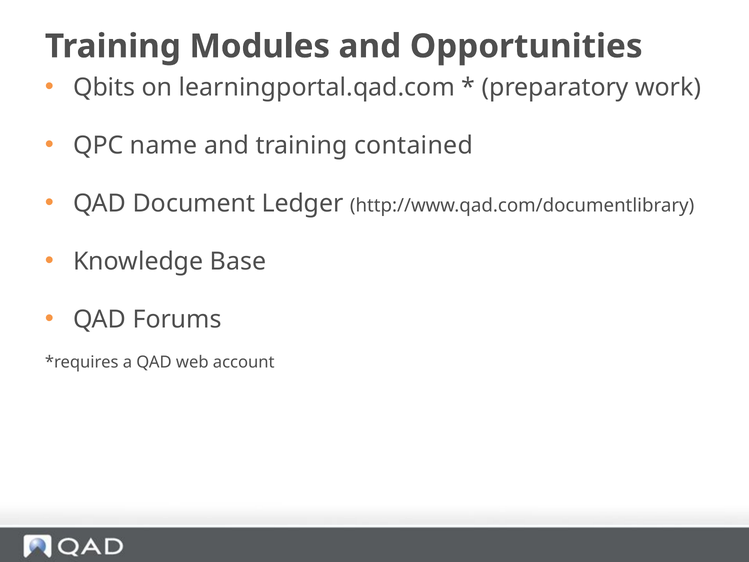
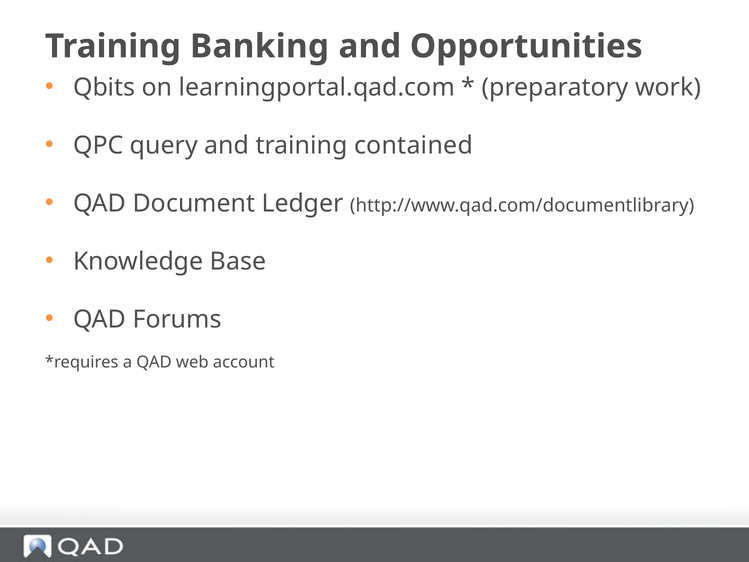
Modules: Modules -> Banking (260, 46)
name: name -> query (164, 146)
